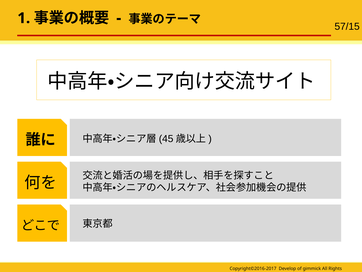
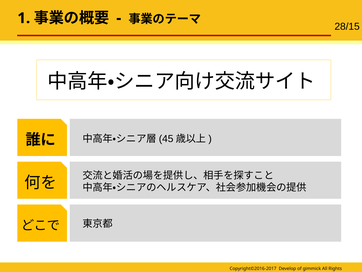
57/15: 57/15 -> 28/15 (347, 26)
